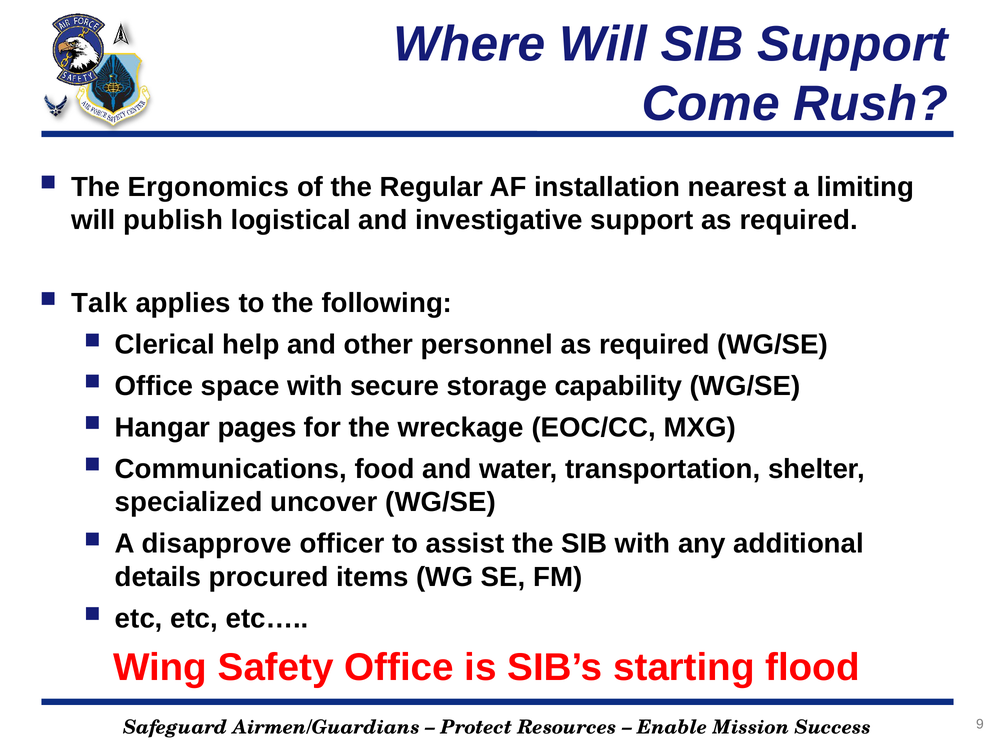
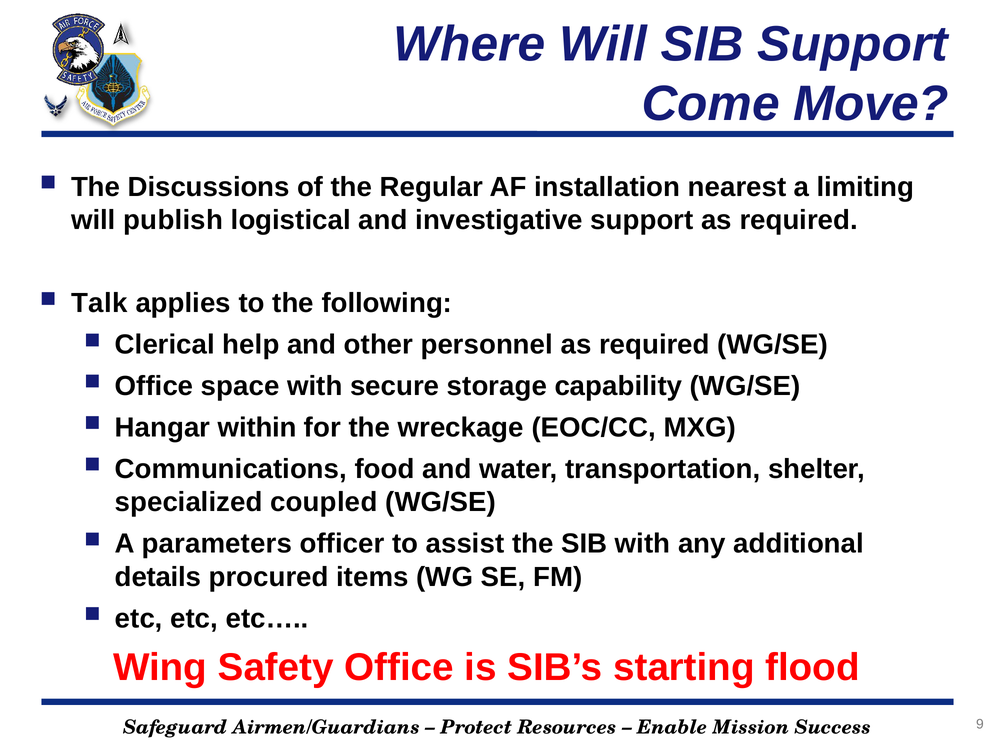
Rush: Rush -> Move (871, 104)
Ergonomics: Ergonomics -> Discussions (209, 187)
pages: pages -> within (257, 428)
uncover: uncover -> coupled (324, 503)
disapprove: disapprove -> parameters (217, 544)
